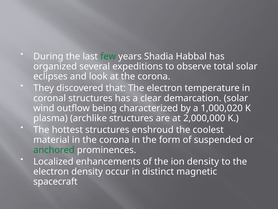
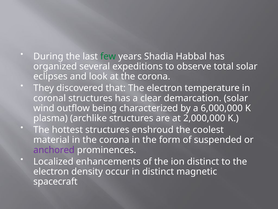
1,000,020: 1,000,020 -> 6,000,000 (222, 108)
anchored colour: green -> purple (54, 150)
ion density: density -> distinct (203, 161)
